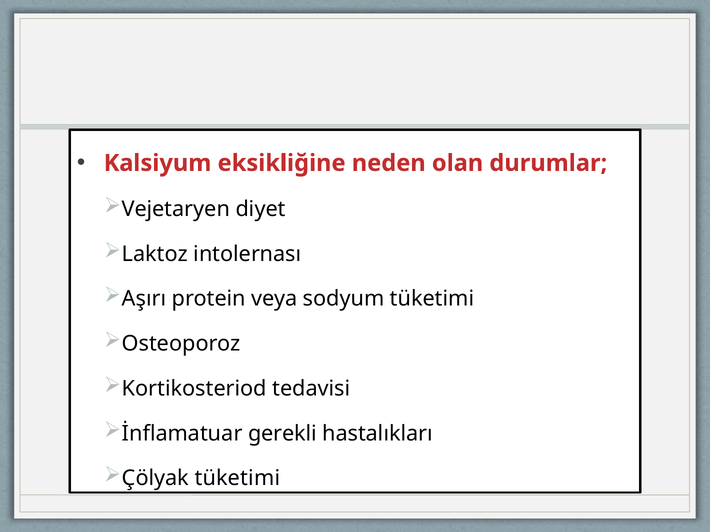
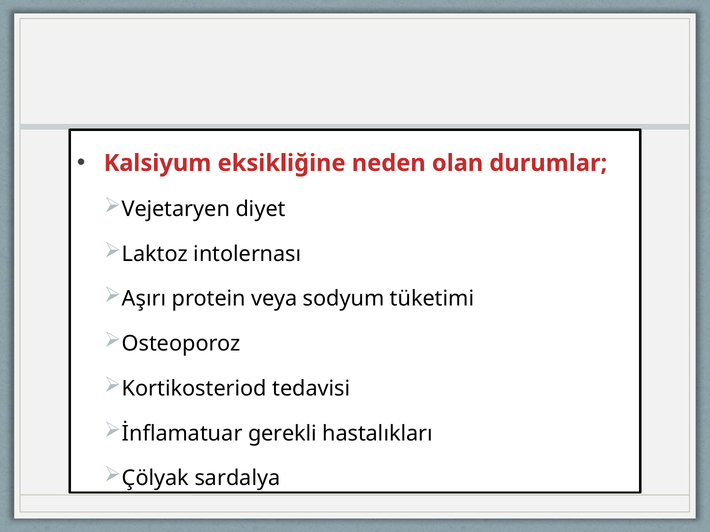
Çölyak tüketimi: tüketimi -> sardalya (237, 479)
